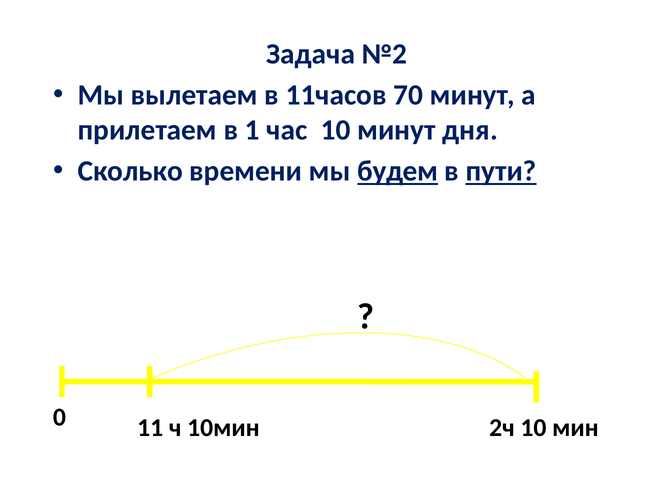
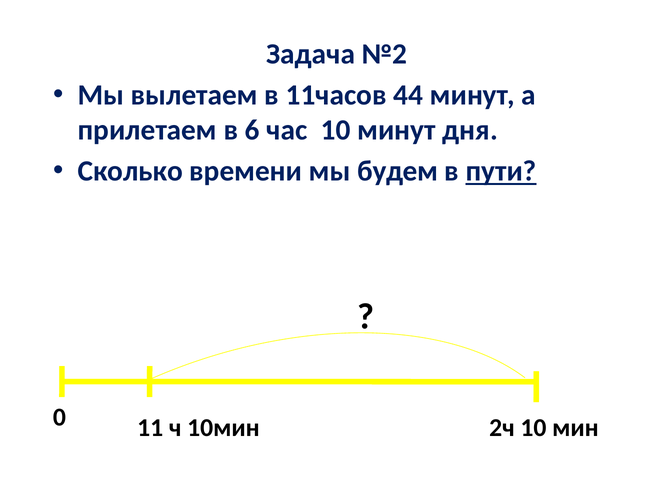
70: 70 -> 44 (408, 95)
1: 1 -> 6 (252, 130)
будем underline: present -> none (398, 171)
